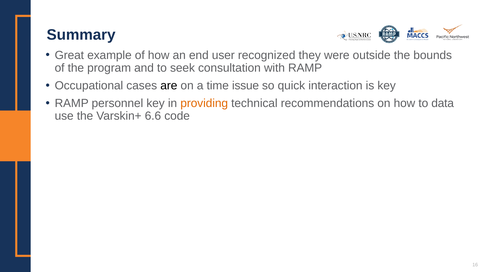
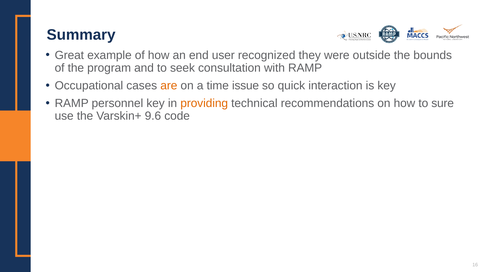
are colour: black -> orange (169, 86)
data: data -> sure (443, 103)
6.6: 6.6 -> 9.6 (153, 116)
